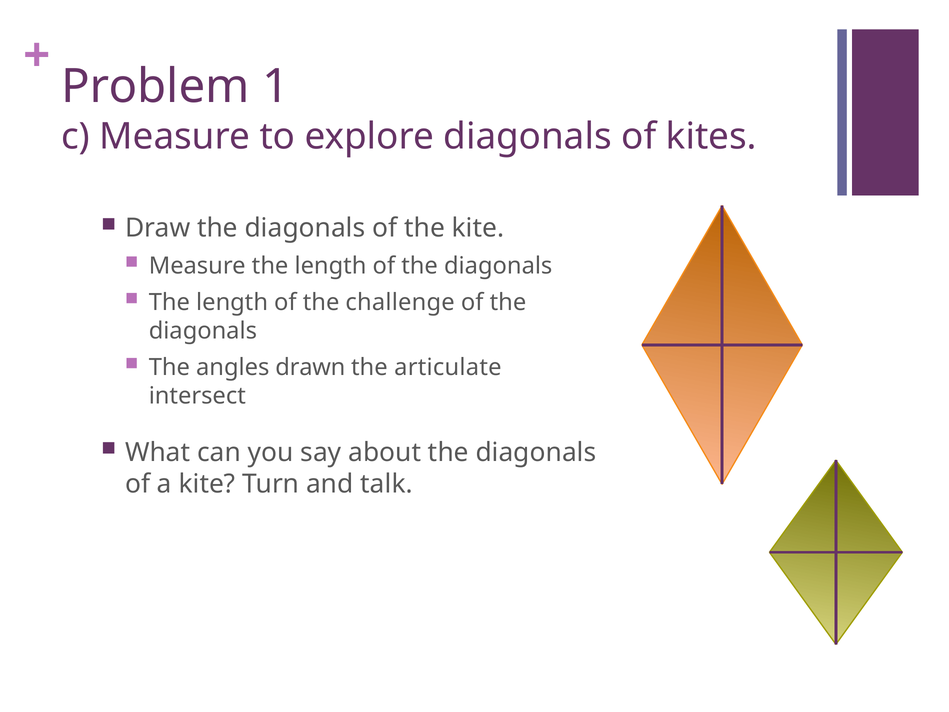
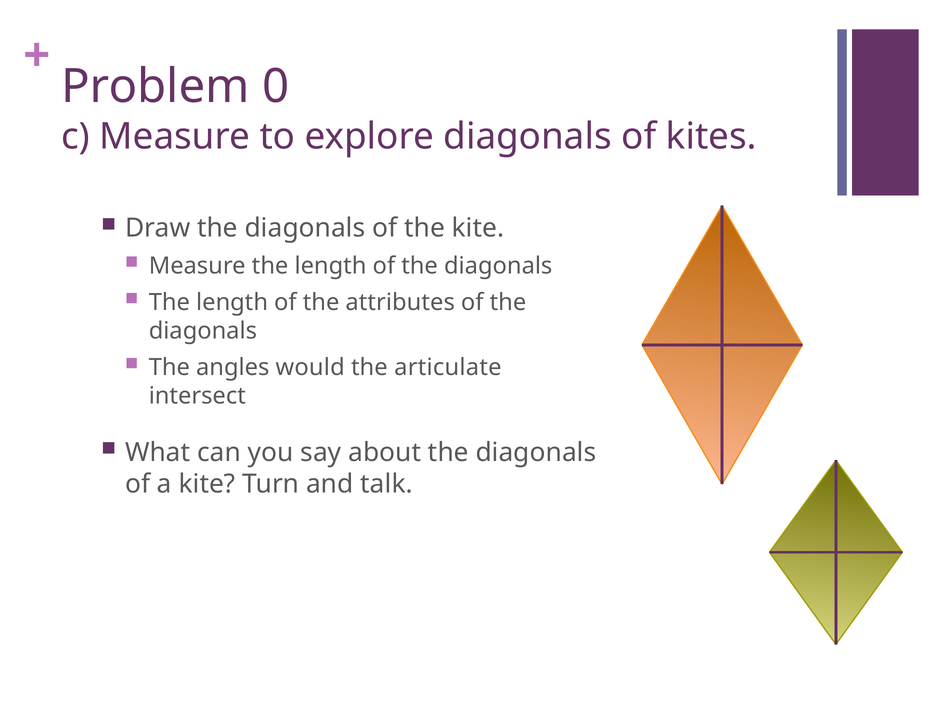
1: 1 -> 0 (276, 87)
challenge: challenge -> attributes (400, 302)
drawn: drawn -> would (310, 367)
